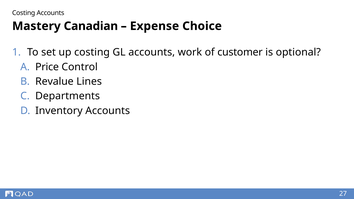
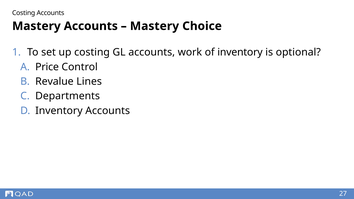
Mastery Canadian: Canadian -> Accounts (91, 26)
Expense: Expense -> Mastery (154, 26)
of customer: customer -> inventory (240, 52)
